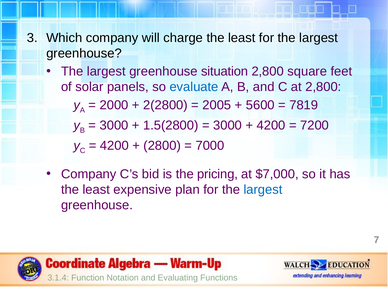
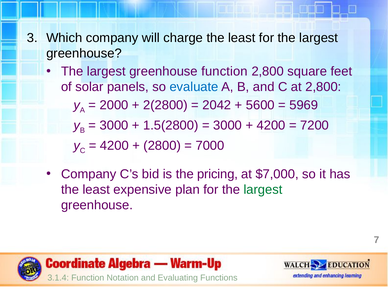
greenhouse situation: situation -> function (224, 71)
2005: 2005 -> 2042 (217, 105)
7819: 7819 -> 5969 (304, 105)
largest colour: blue -> green (263, 190)
